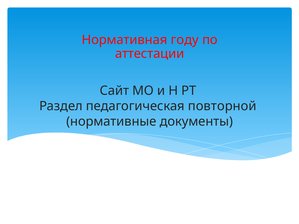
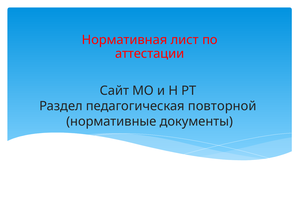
году: году -> лист (185, 40)
